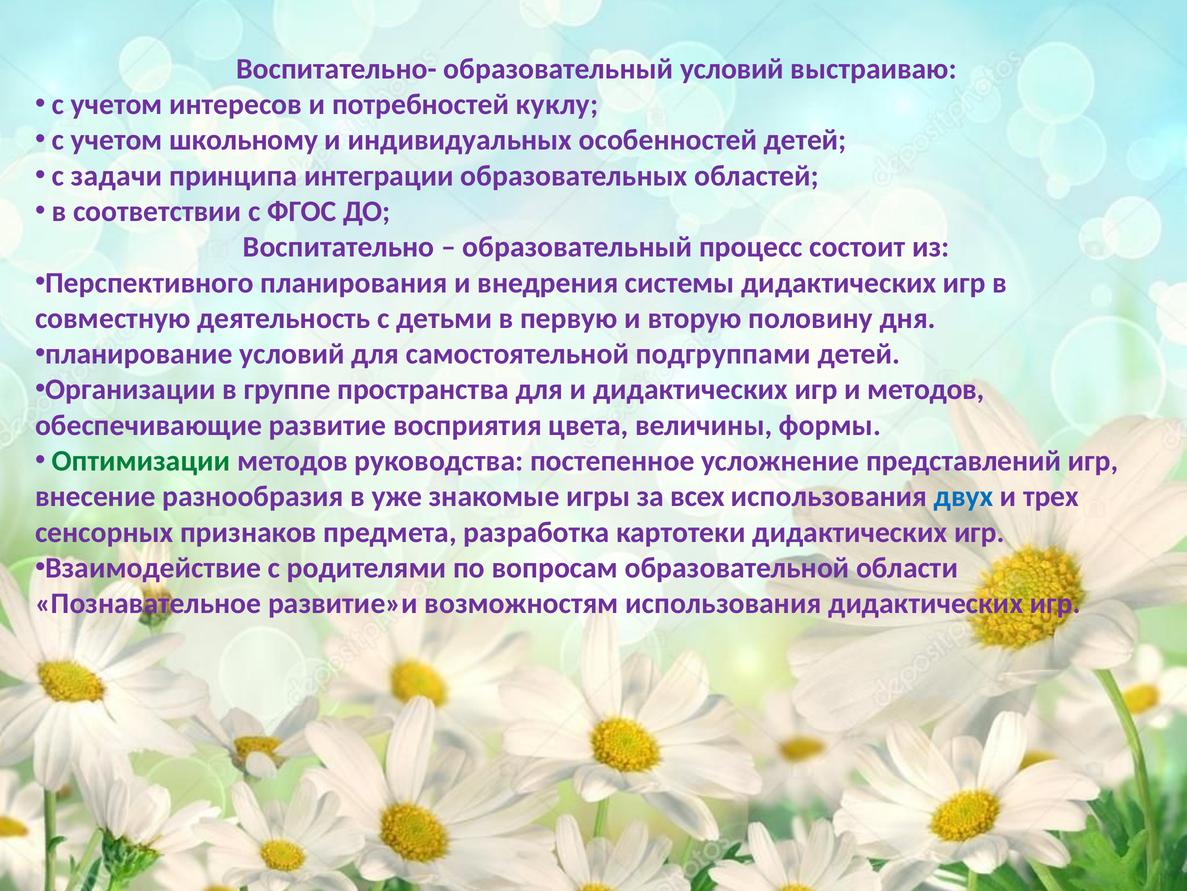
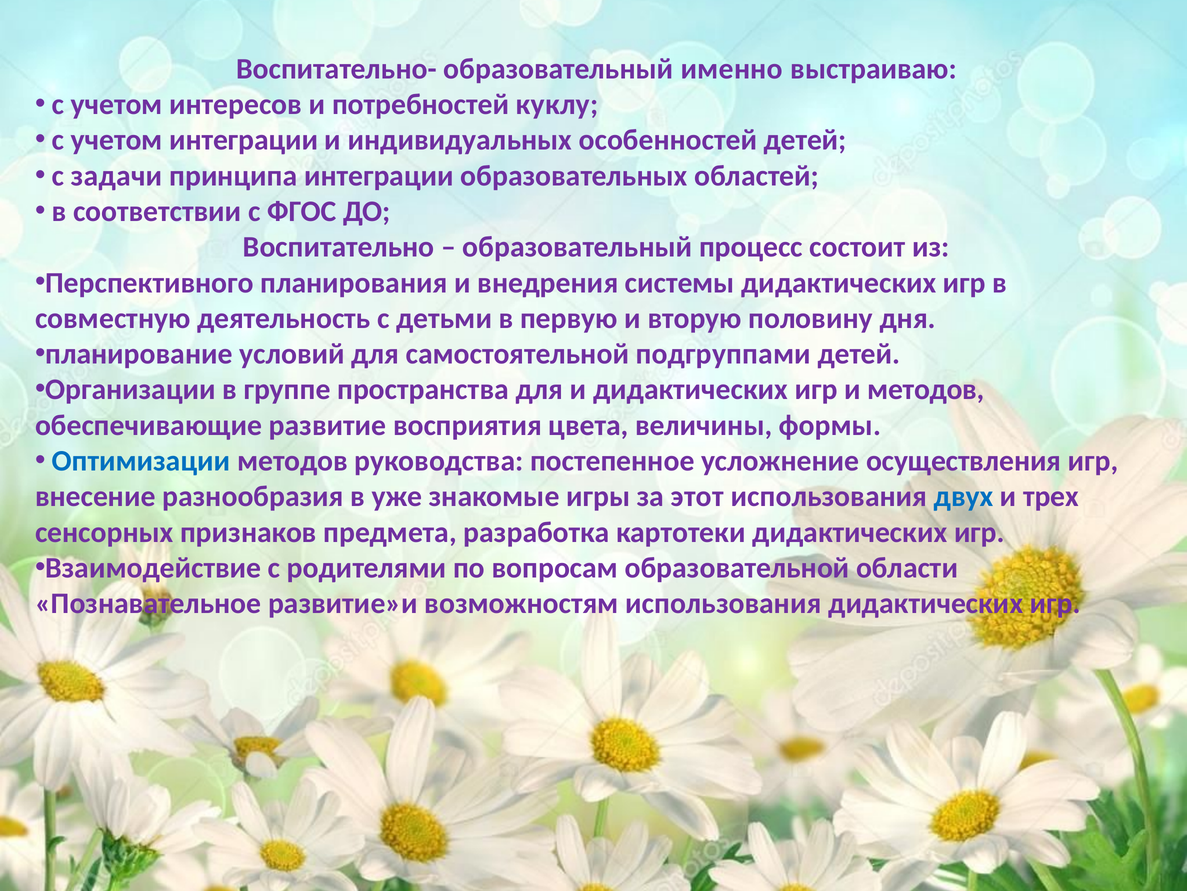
образовательный условий: условий -> именно (732, 69)
учетом школьному: школьному -> интеграции (244, 140)
Оптимизации colour: green -> blue (141, 461)
представлений: представлений -> осуществления (964, 461)
всех: всех -> этот (697, 496)
